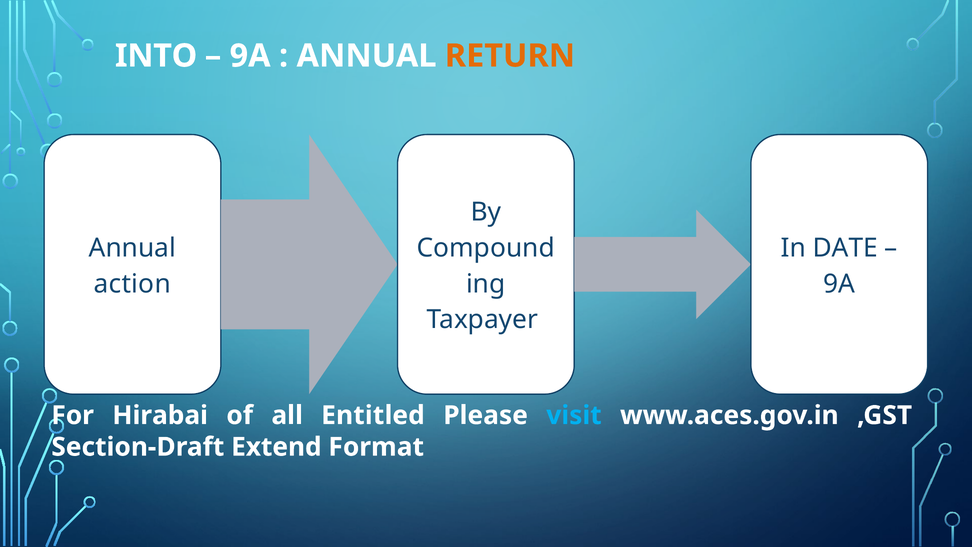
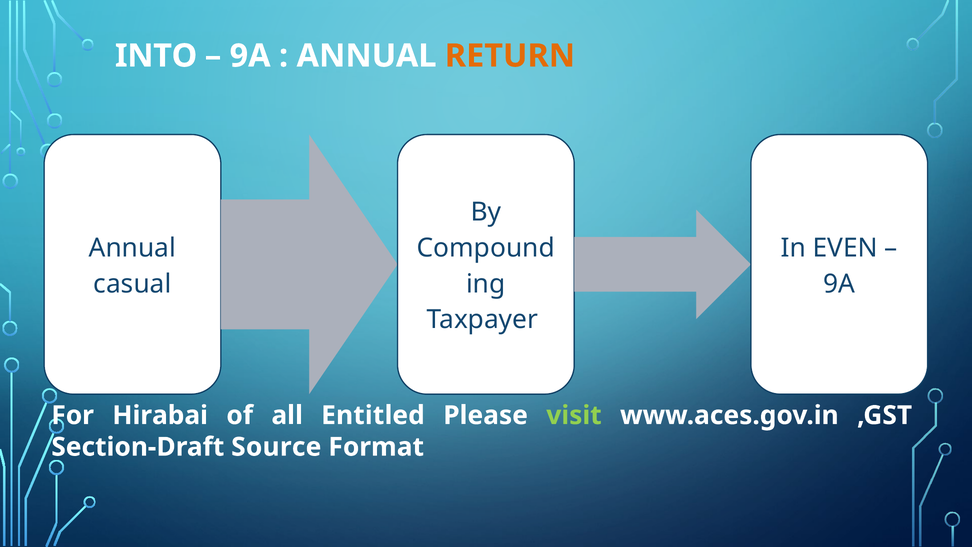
DATE: DATE -> EVEN (845, 248)
action: action -> casual (132, 284)
visit colour: light blue -> light green (574, 415)
Extend: Extend -> Source (276, 447)
